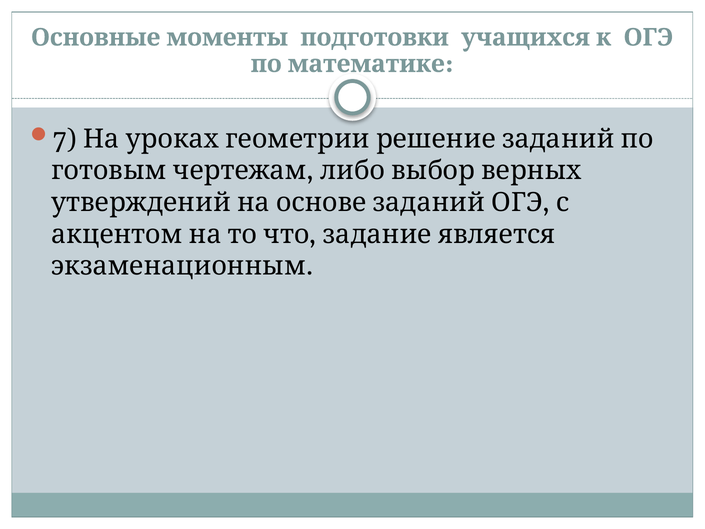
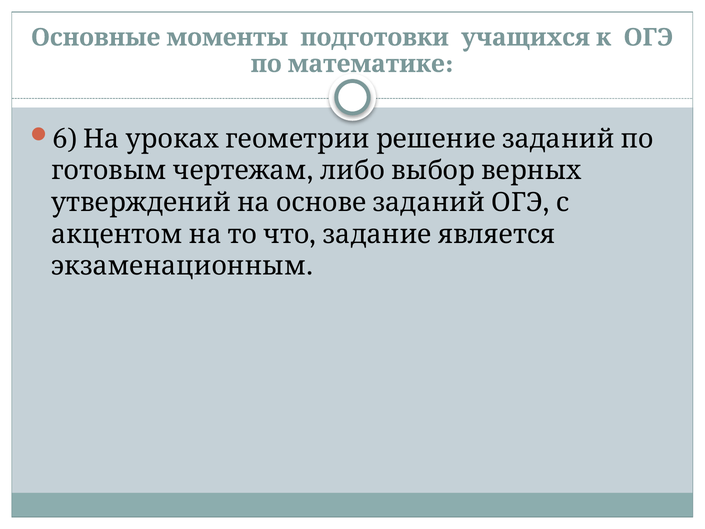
7: 7 -> 6 (65, 139)
